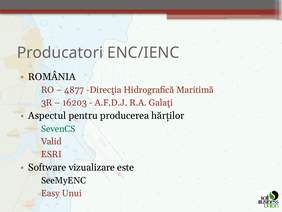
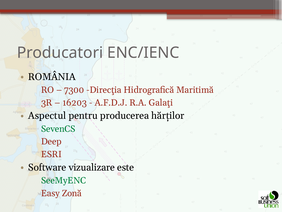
4877: 4877 -> 7300 (74, 90)
Valid: Valid -> Deep (51, 141)
SeeMyENC colour: black -> green (64, 180)
Unui: Unui -> Zonă (72, 193)
